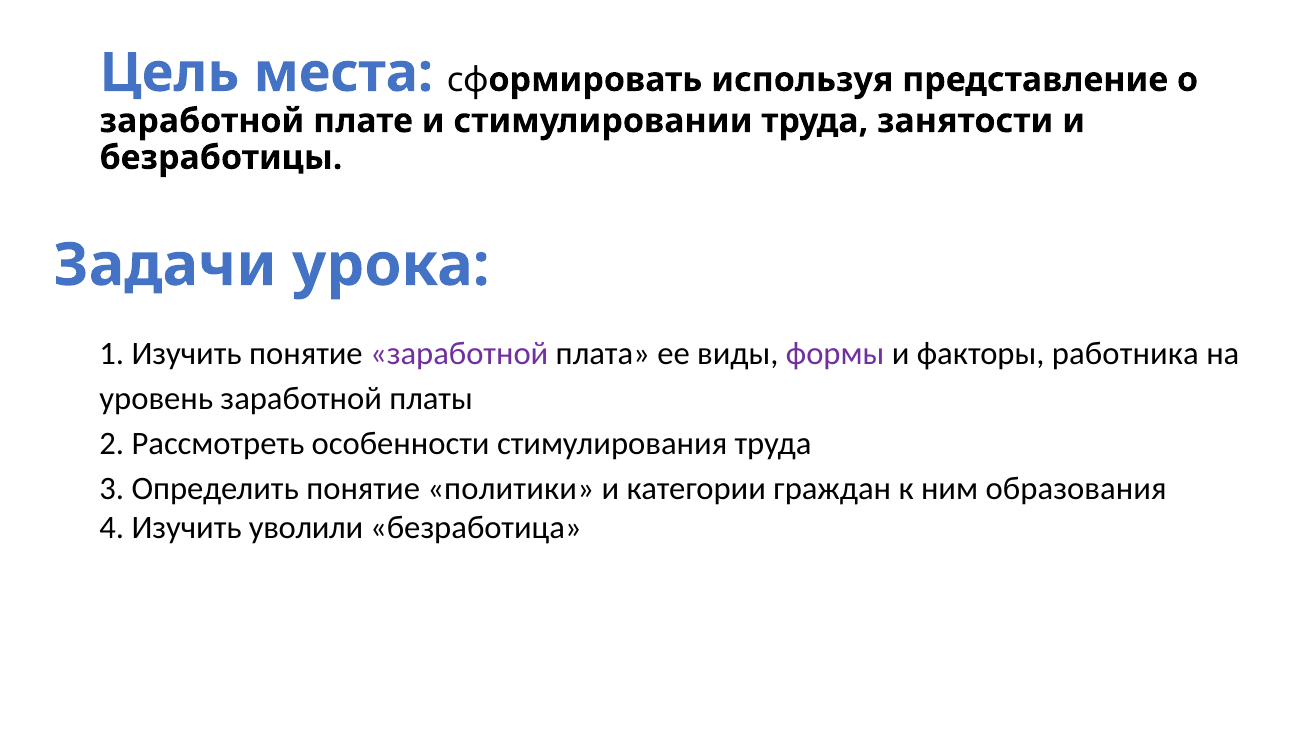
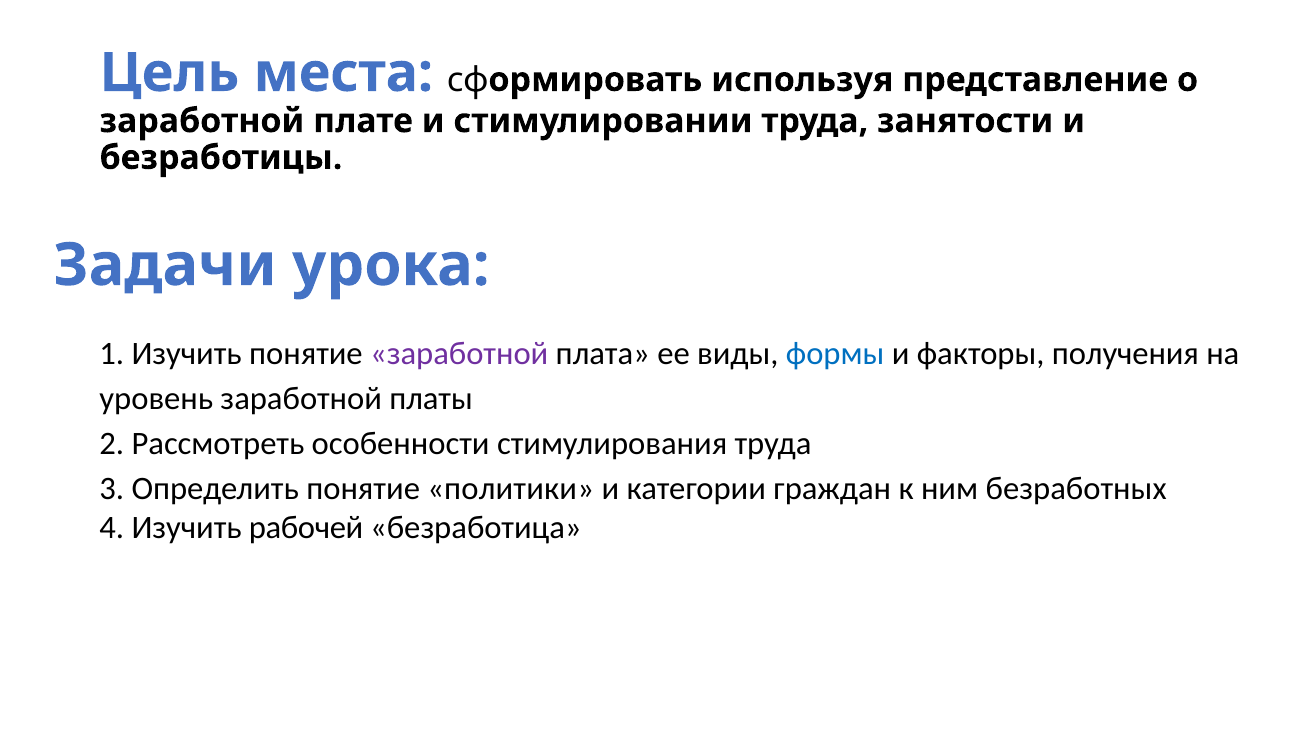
формы colour: purple -> blue (835, 354)
работника: работника -> получения (1125, 354)
образования: образования -> безработных (1076, 489)
уволили: уволили -> рабочей (306, 528)
